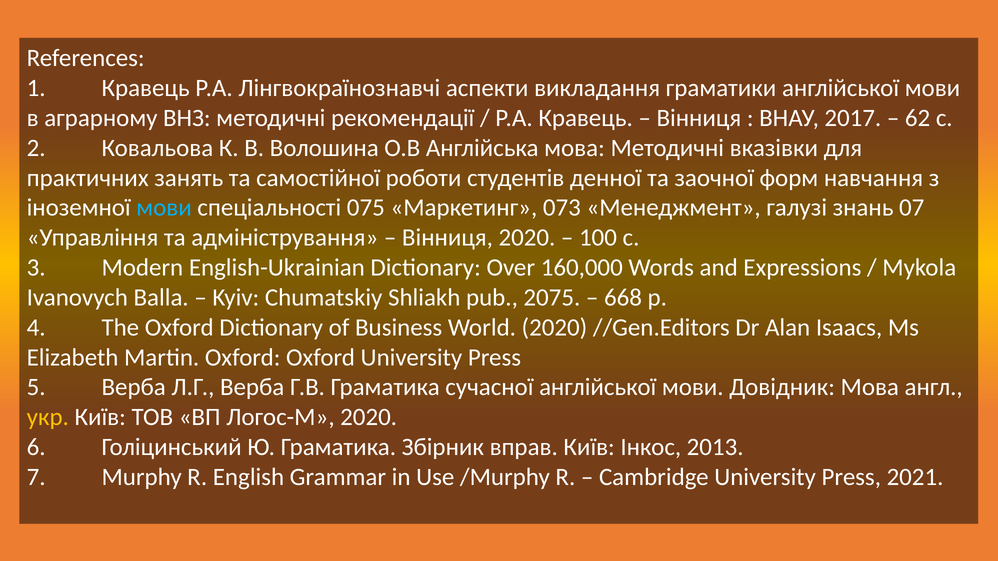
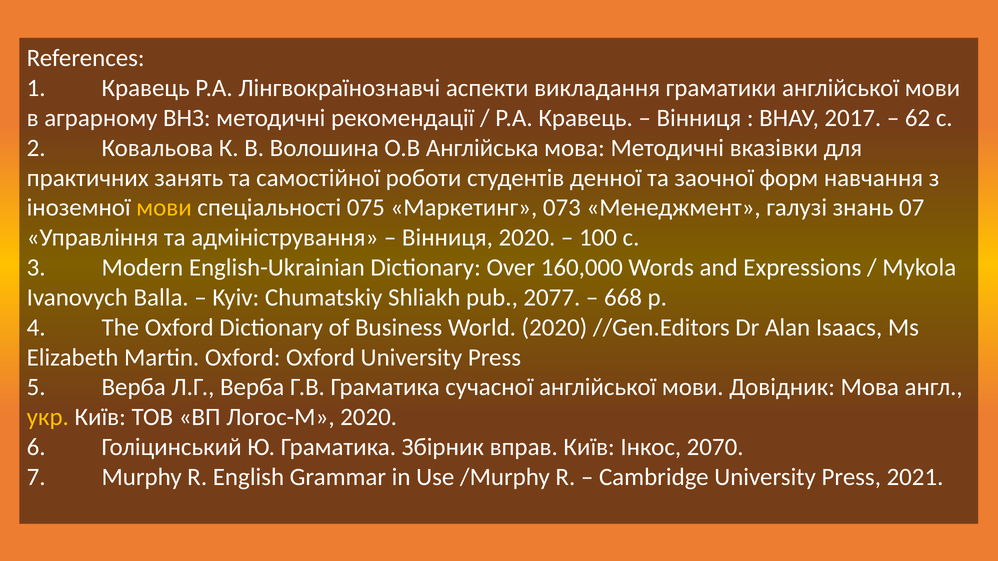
мови colour: light blue -> yellow (164, 208)
2075: 2075 -> 2077 (552, 298)
2013: 2013 -> 2070 (715, 447)
